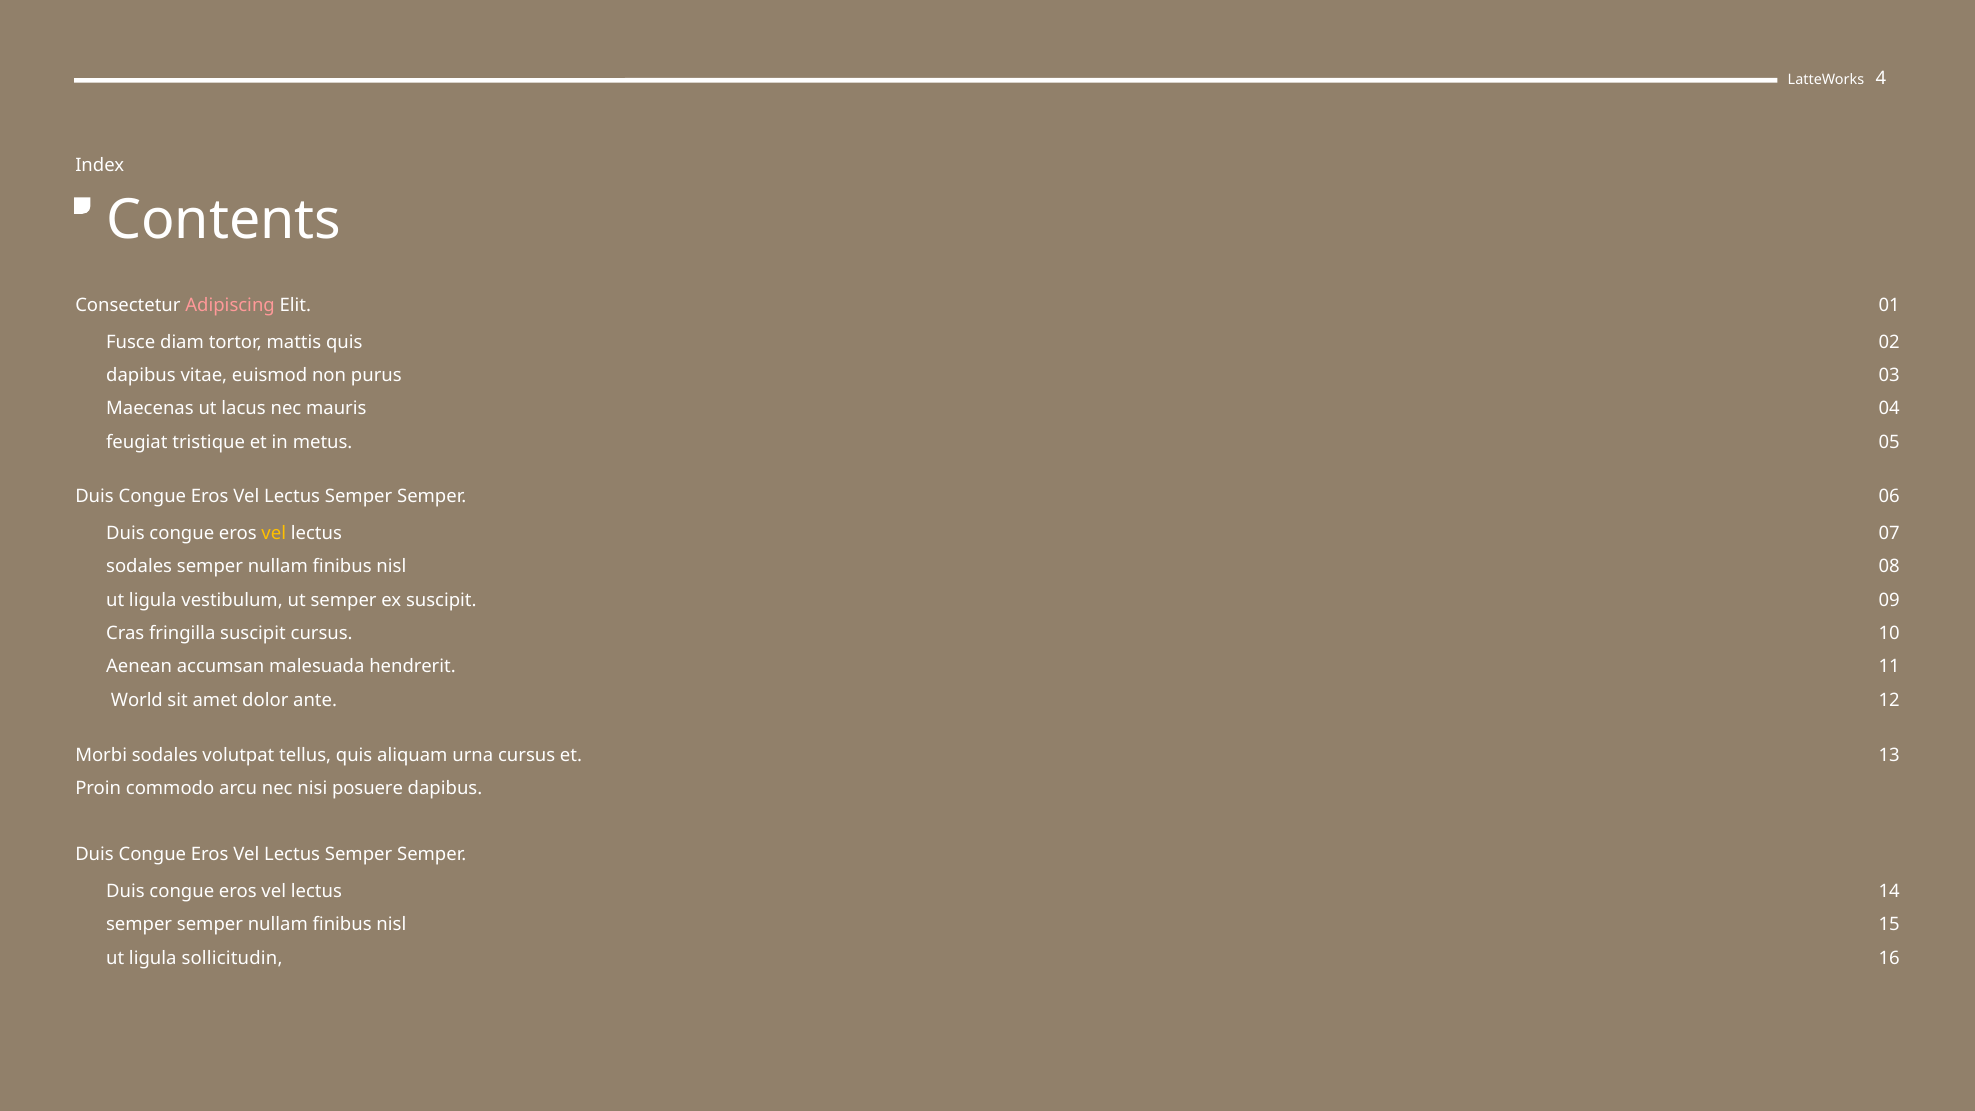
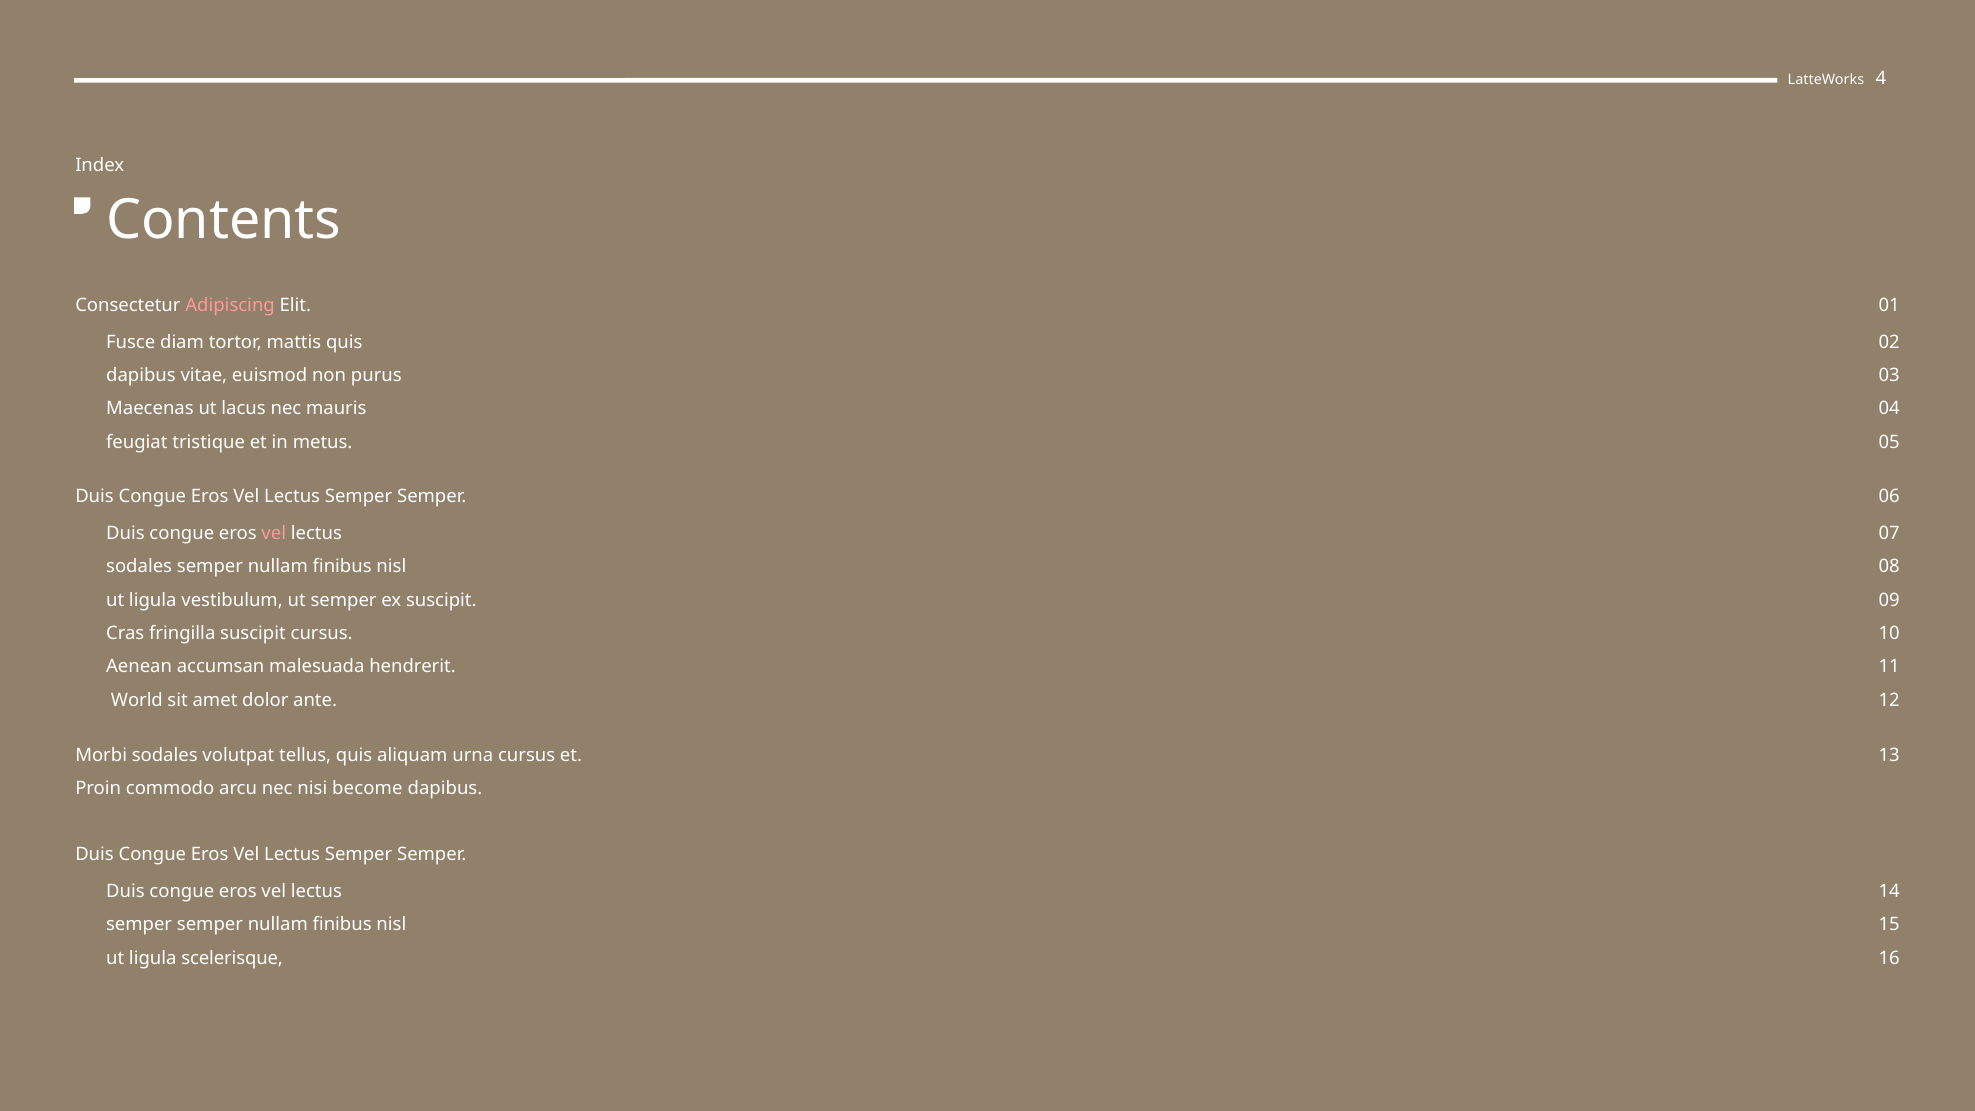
vel colour: yellow -> pink (274, 533)
posuere: posuere -> become (367, 789)
sollicitudin: sollicitudin -> scelerisque (232, 958)
